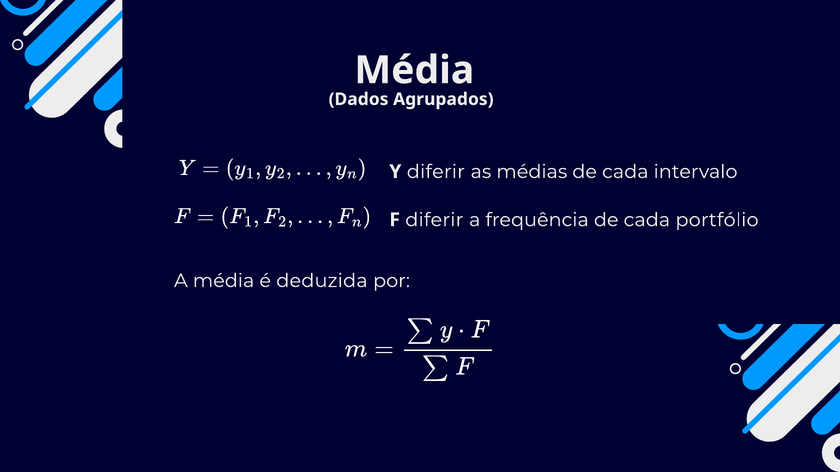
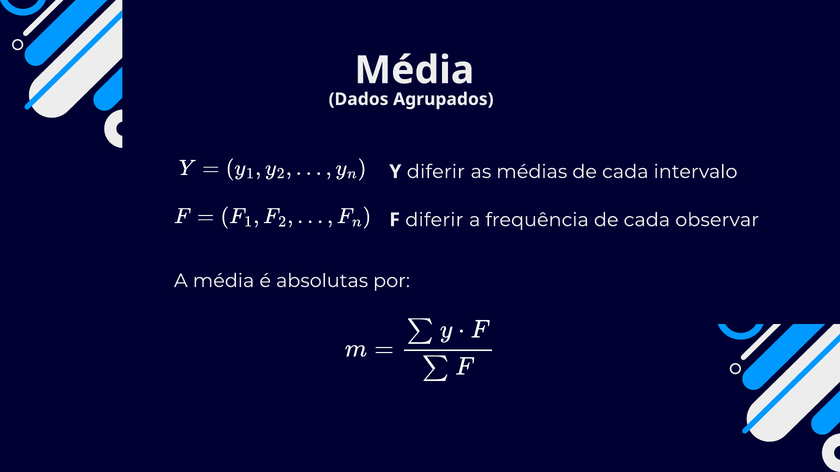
portfólio: portfólio -> observar (717, 220)
deduzida: deduzida -> absolutas (322, 281)
